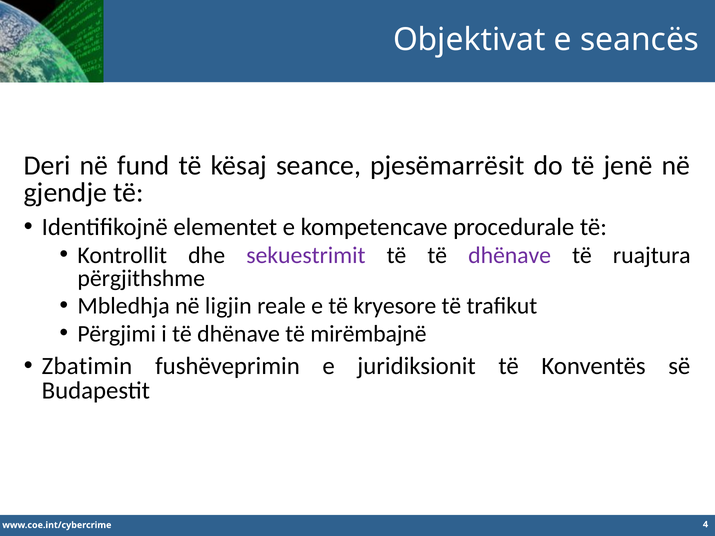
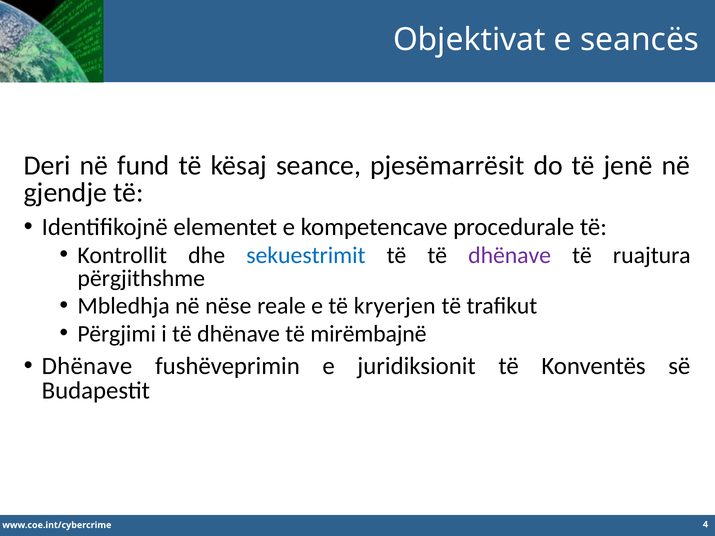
sekuestrimit colour: purple -> blue (306, 255)
ligjin: ligjin -> nëse (228, 306)
kryesore: kryesore -> kryerjen (395, 306)
Zbatimin: Zbatimin -> Dhënave (87, 366)
